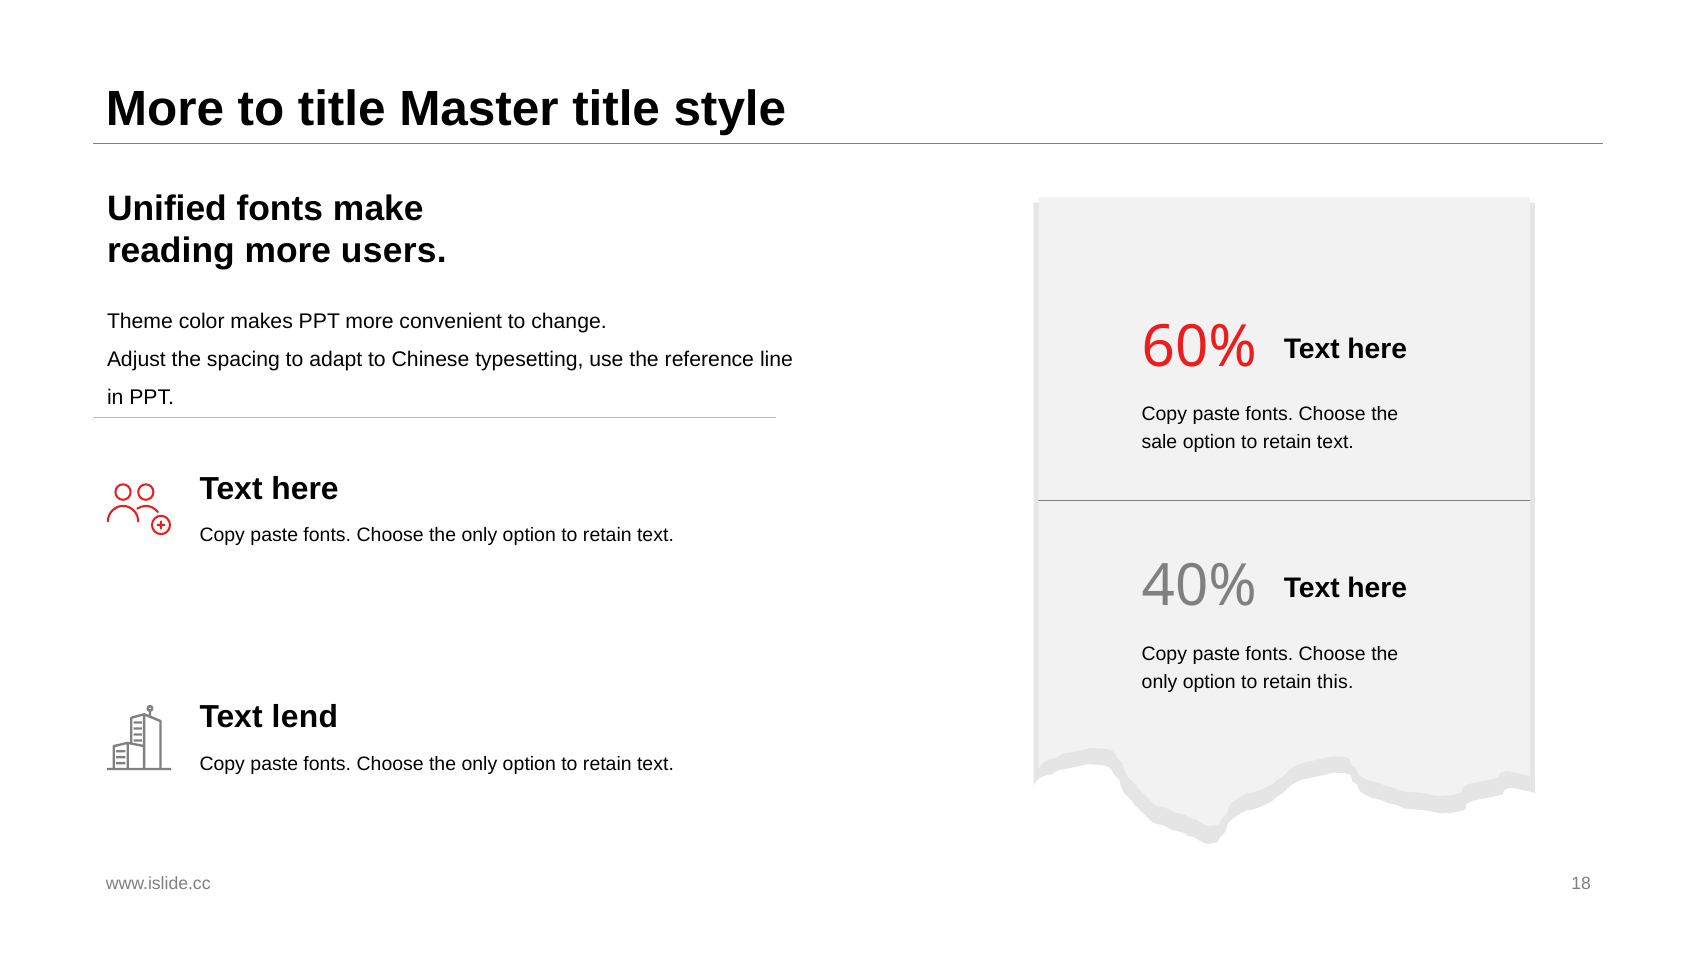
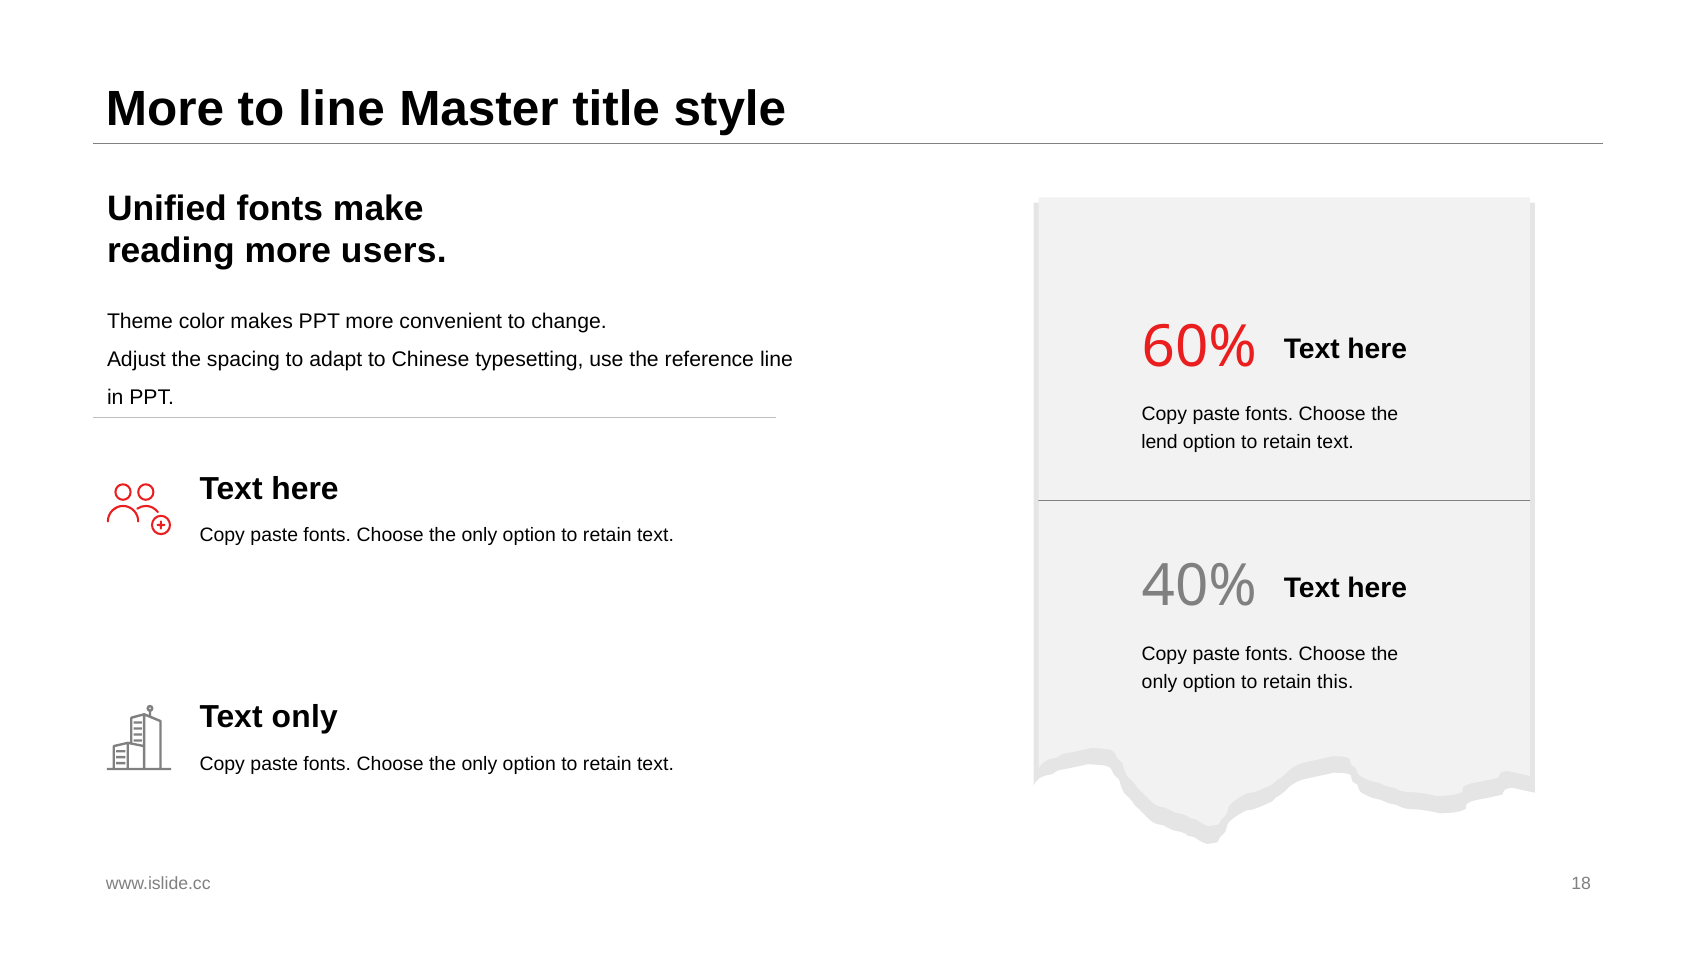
to title: title -> line (341, 110)
sale: sale -> lend (1160, 443)
Text lend: lend -> only (305, 718)
